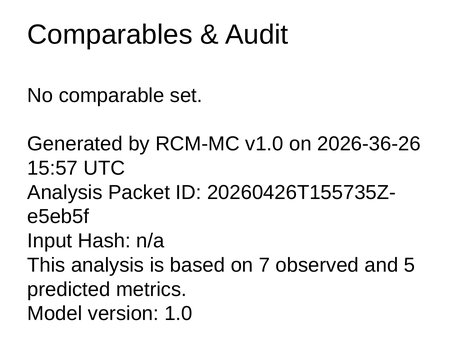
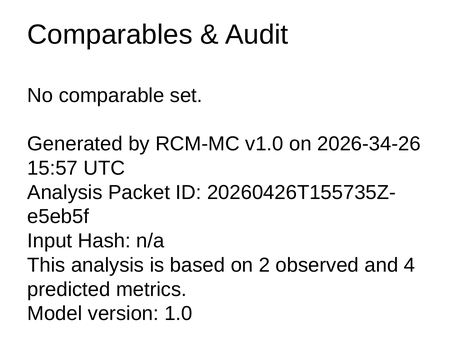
2026-36-26: 2026-36-26 -> 2026-34-26 (369, 144)
7: 7 -> 2 (264, 265)
5: 5 -> 4 (410, 265)
